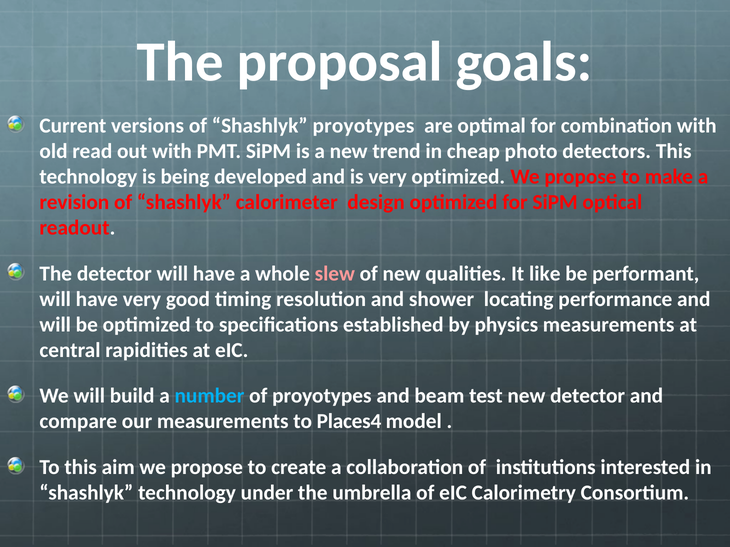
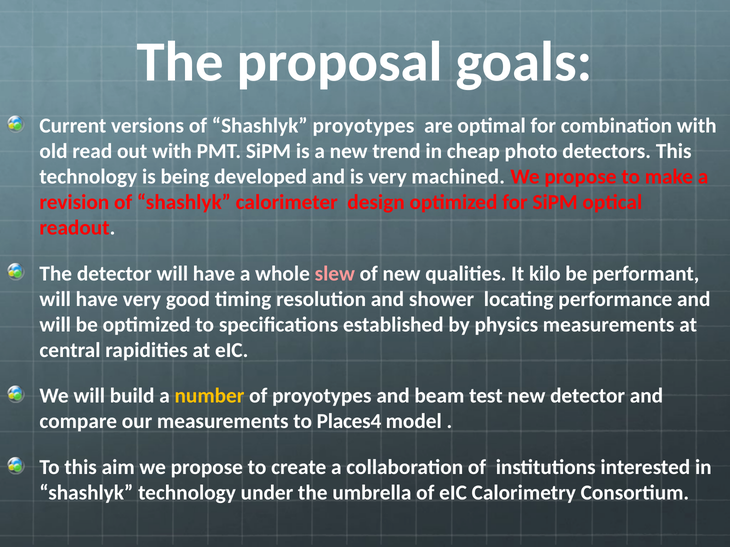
very optimized: optimized -> machined (458, 177)
like: like -> kilo (545, 274)
number colour: light blue -> yellow (209, 396)
